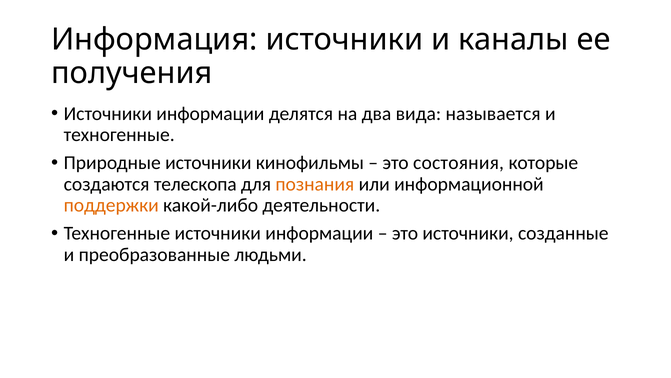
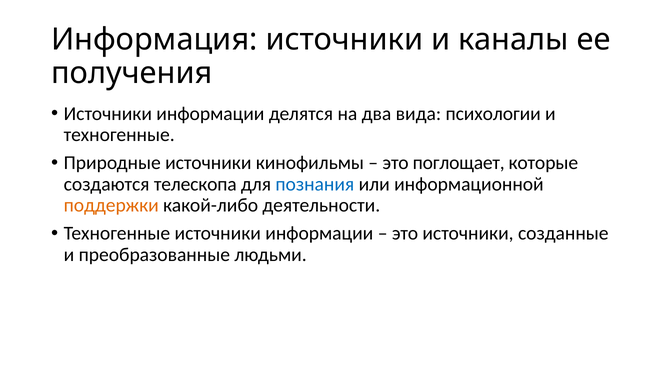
называется: называется -> психологии (493, 113)
состояния: состояния -> поглощает (459, 163)
познания colour: orange -> blue (315, 184)
